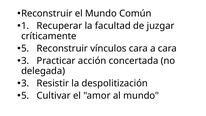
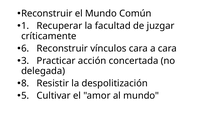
5: 5 -> 6 (25, 48)
3: 3 -> 8 (25, 83)
